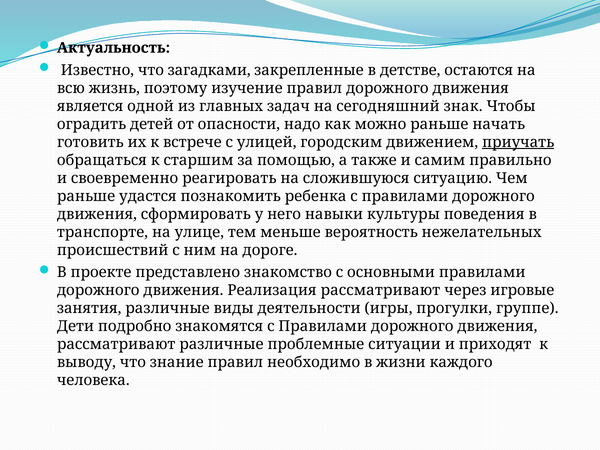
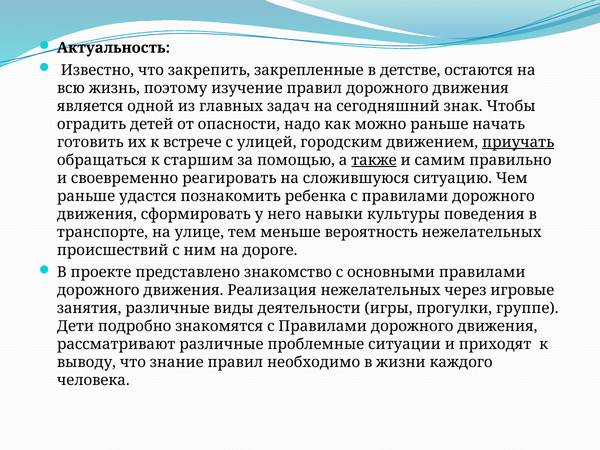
загадками: загадками -> закрепить (209, 70)
также underline: none -> present (374, 160)
Реализация рассматривают: рассматривают -> нежелательных (380, 290)
